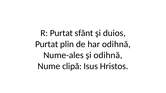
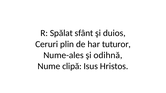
R Purtat: Purtat -> Spălat (61, 33)
Purtat: Purtat -> Ceruri (47, 44)
har odihnă: odihnă -> tuturor (116, 44)
